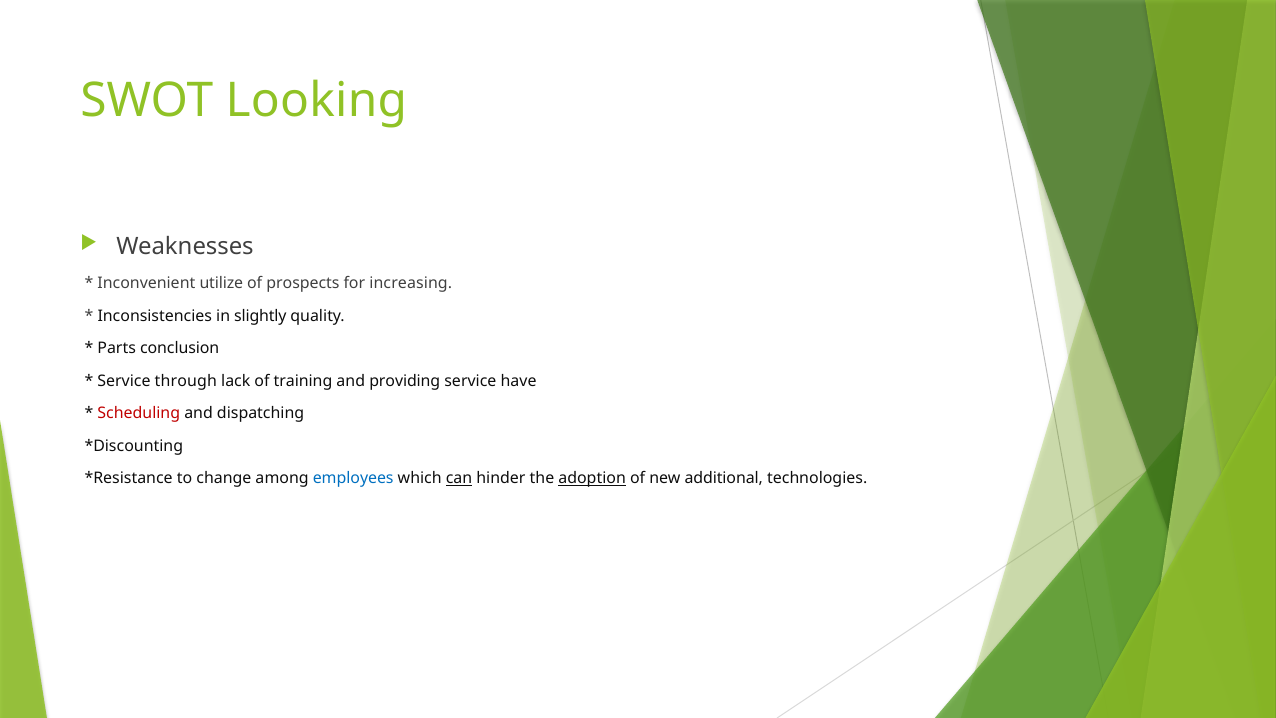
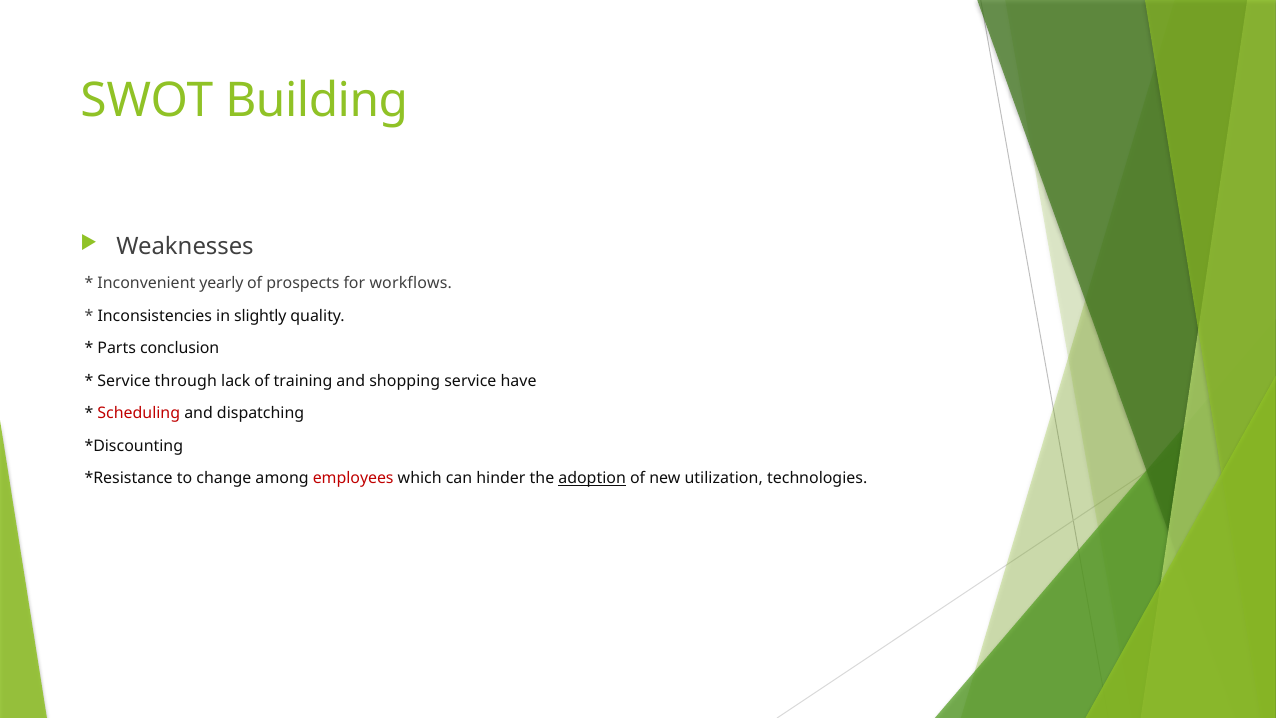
Looking: Looking -> Building (317, 101)
utilize: utilize -> yearly (221, 284)
increasing: increasing -> workflows (411, 284)
providing: providing -> shopping (405, 381)
employees colour: blue -> red (353, 478)
can underline: present -> none (459, 478)
additional: additional -> utilization (724, 478)
